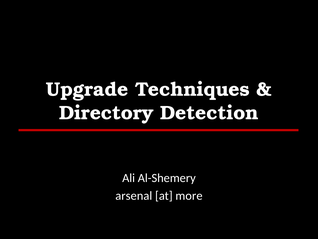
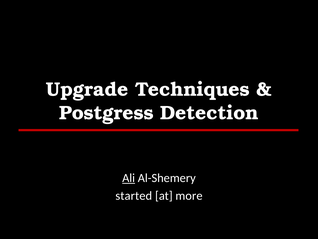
Directory: Directory -> Postgress (106, 113)
Ali underline: none -> present (129, 178)
arsenal: arsenal -> started (134, 195)
